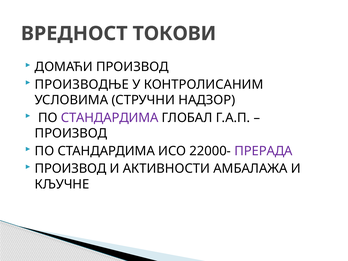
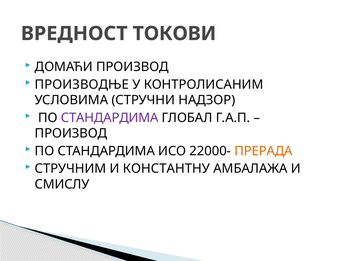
ПРЕРАДА colour: purple -> orange (263, 151)
ПРОИЗВОД: ПРОИЗВОД -> СТРУЧНИМ (71, 169)
АКТИВНОСТИ: АКТИВНОСТИ -> КОНСТАНТНУ (166, 169)
КЉУЧНЕ: КЉУЧНЕ -> СМИСЛУ (62, 184)
